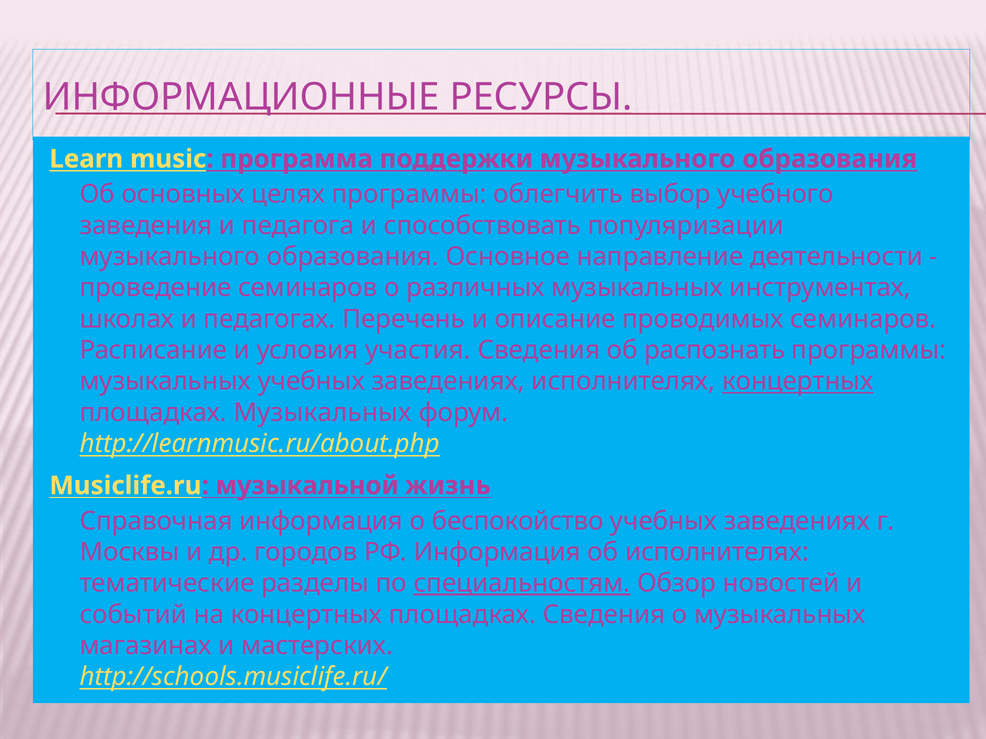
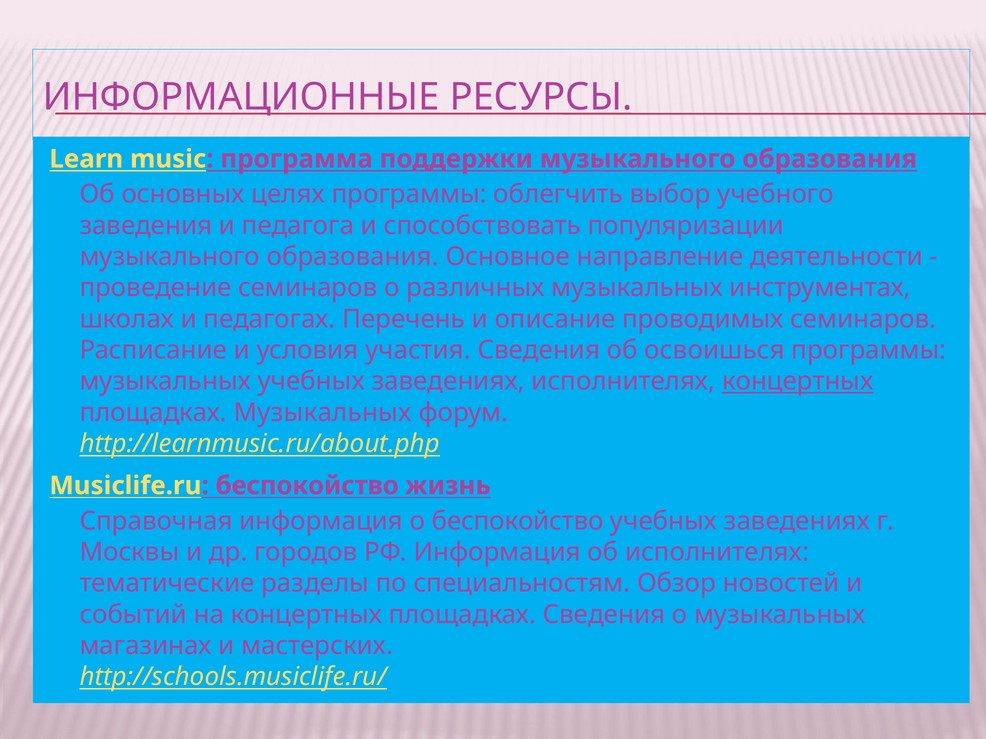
распознать: распознать -> освоишься (715, 350)
Musiclife.ru музыкальной: музыкальной -> беспокойство (307, 486)
специальностям underline: present -> none (522, 584)
